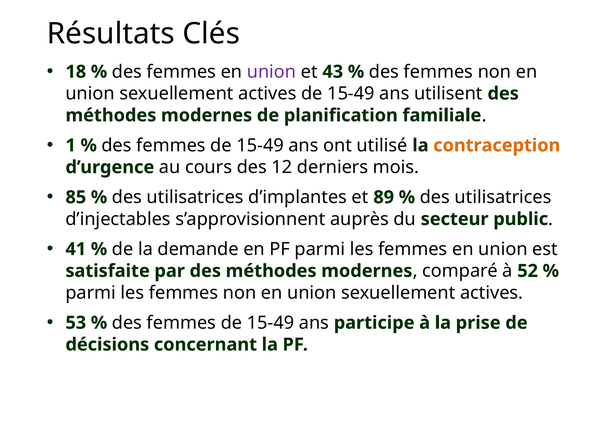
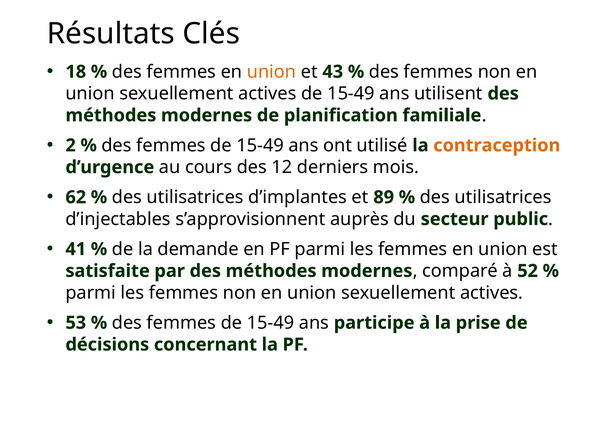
union colour: purple -> orange (272, 72)
1: 1 -> 2 (71, 145)
85: 85 -> 62 (76, 197)
